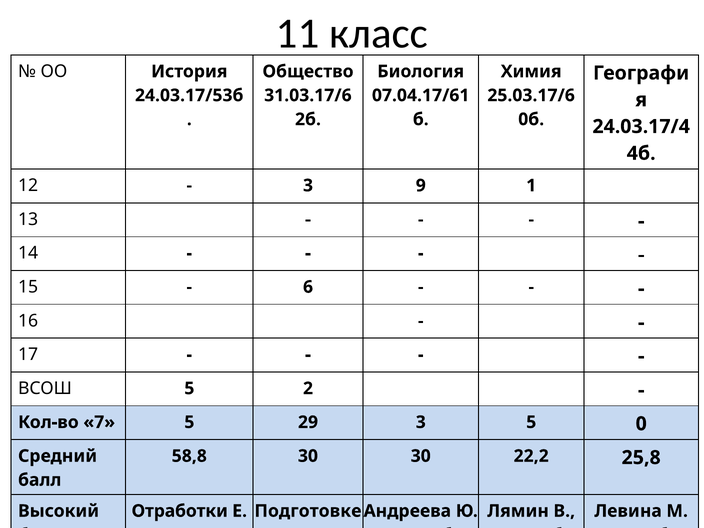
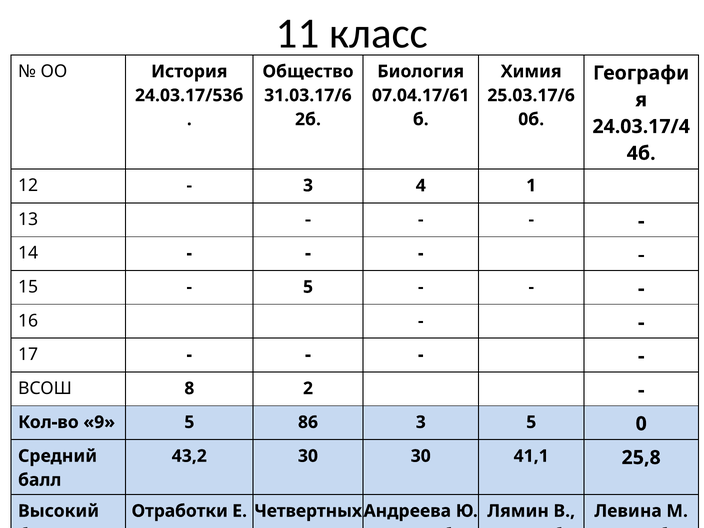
9: 9 -> 4 (421, 186)
6: 6 -> 5 (308, 287)
ВСОШ 5: 5 -> 8 (189, 388)
7: 7 -> 9 (99, 422)
29: 29 -> 86 (308, 422)
58,8: 58,8 -> 43,2 (189, 456)
22,2: 22,2 -> 41,1 (531, 456)
Подготовке: Подготовке -> Четвертных (308, 511)
